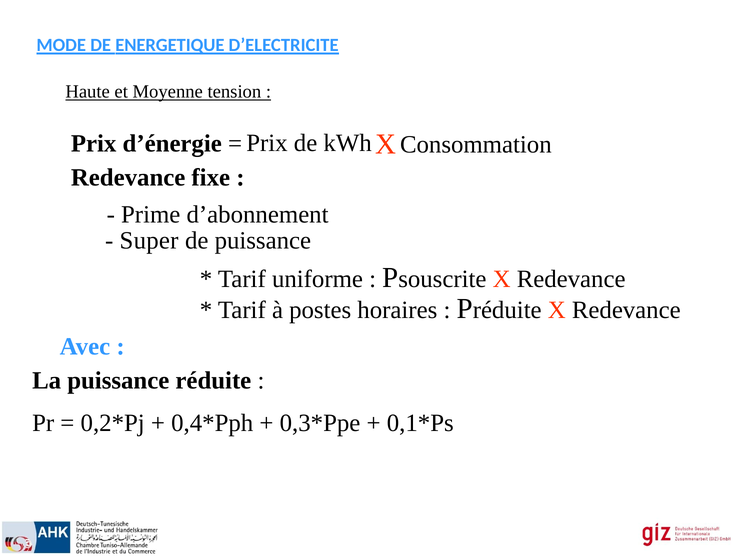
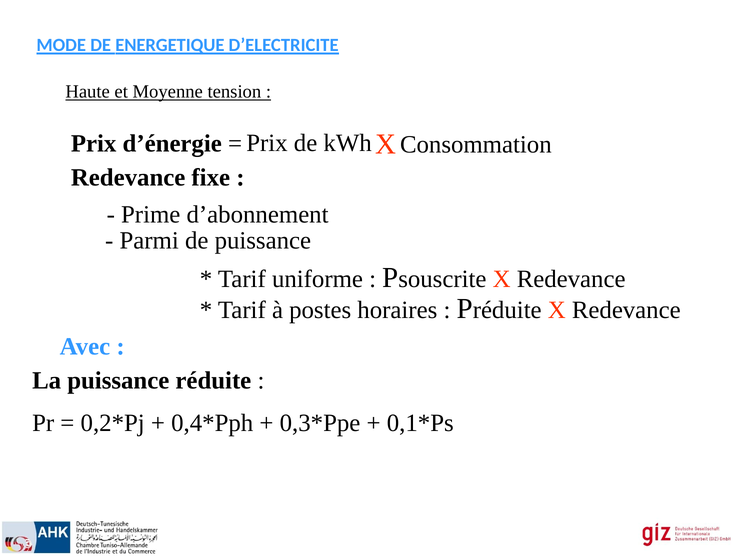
Super: Super -> Parmi (149, 241)
